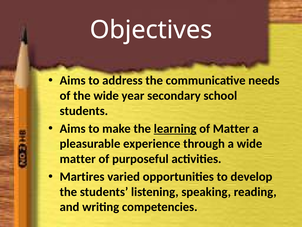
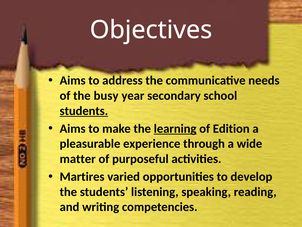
the wide: wide -> busy (106, 96)
students underline: none -> present (84, 111)
of Matter: Matter -> Edition (231, 128)
